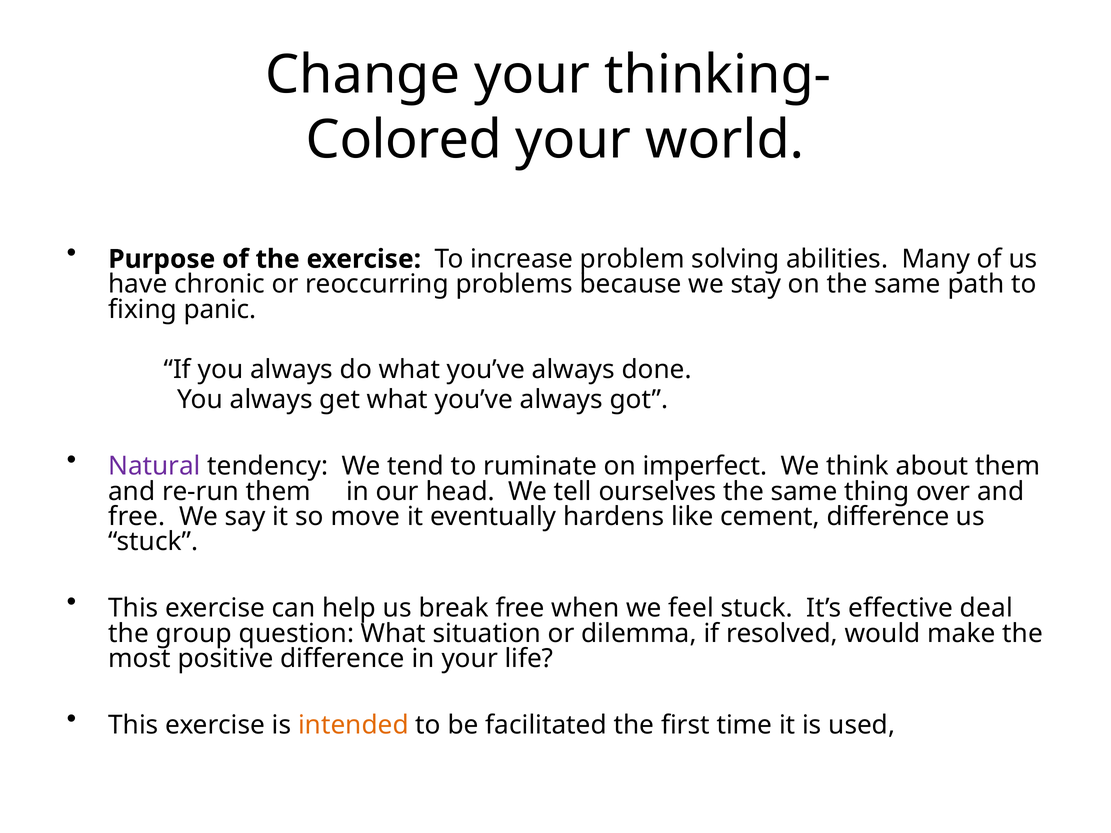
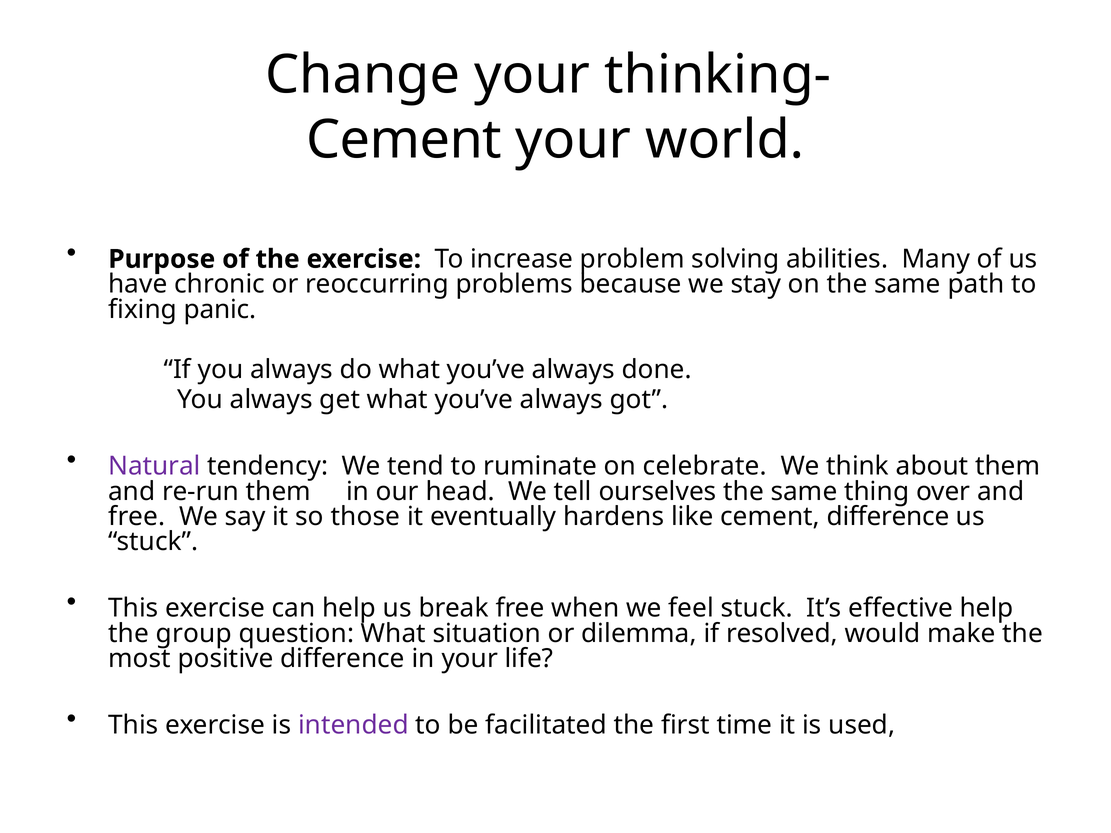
Colored: Colored -> Cement (404, 140)
imperfect: imperfect -> celebrate (705, 466)
move: move -> those (365, 517)
effective deal: deal -> help (987, 608)
intended colour: orange -> purple (353, 725)
